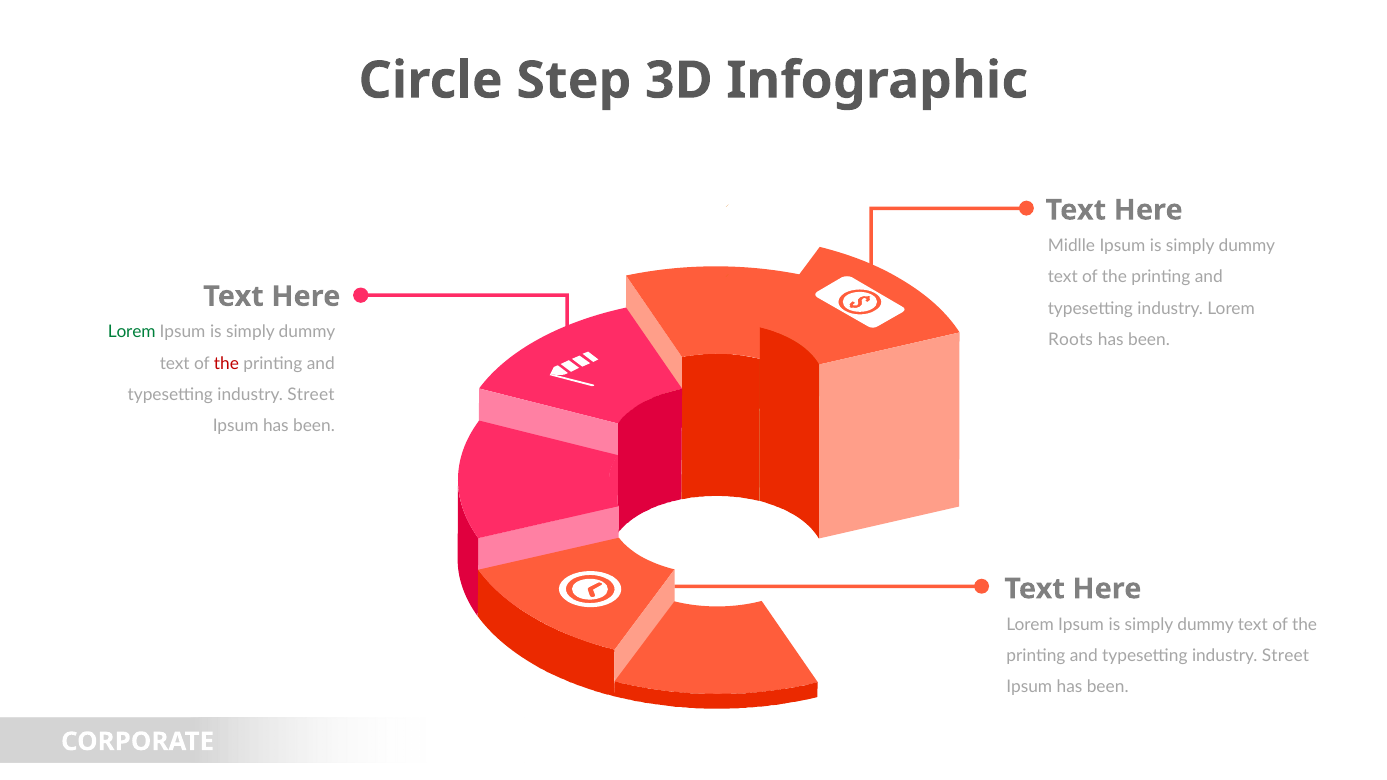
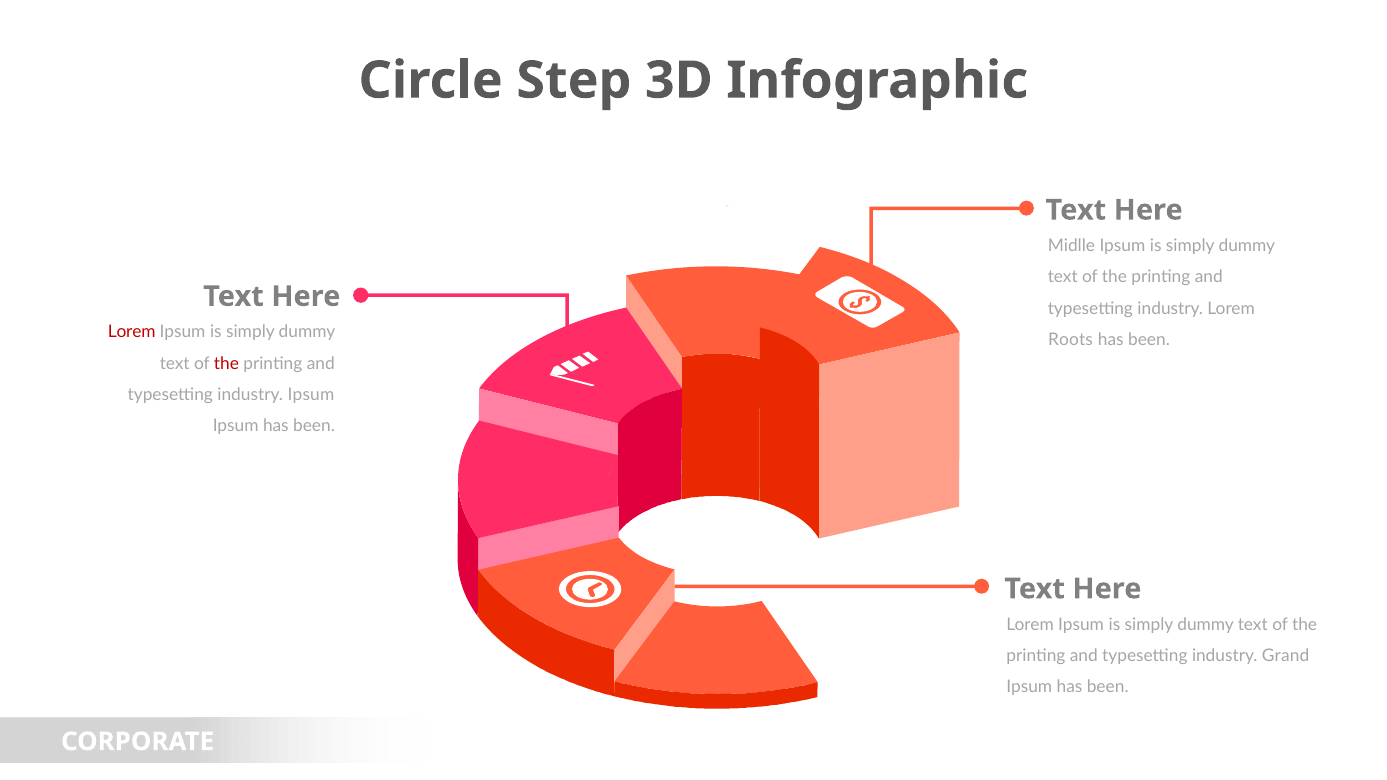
Lorem colour: green -> red (132, 332)
Street: Street -> Ipsum (311, 395)
Street: Street -> Grand (1286, 656)
